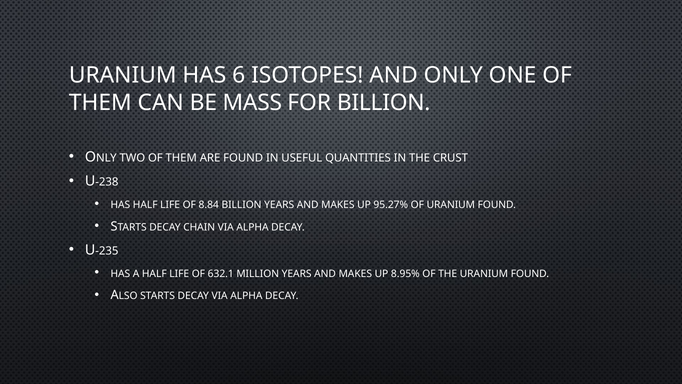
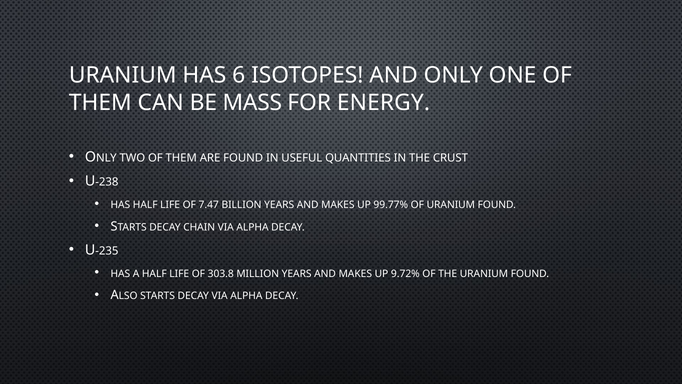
FOR BILLION: BILLION -> ENERGY (383, 103)
8.84: 8.84 -> 7.47 (209, 205)
95.27%: 95.27% -> 99.77% (391, 205)
632.1: 632.1 -> 303.8 (221, 273)
8.95%: 8.95% -> 9.72% (405, 273)
